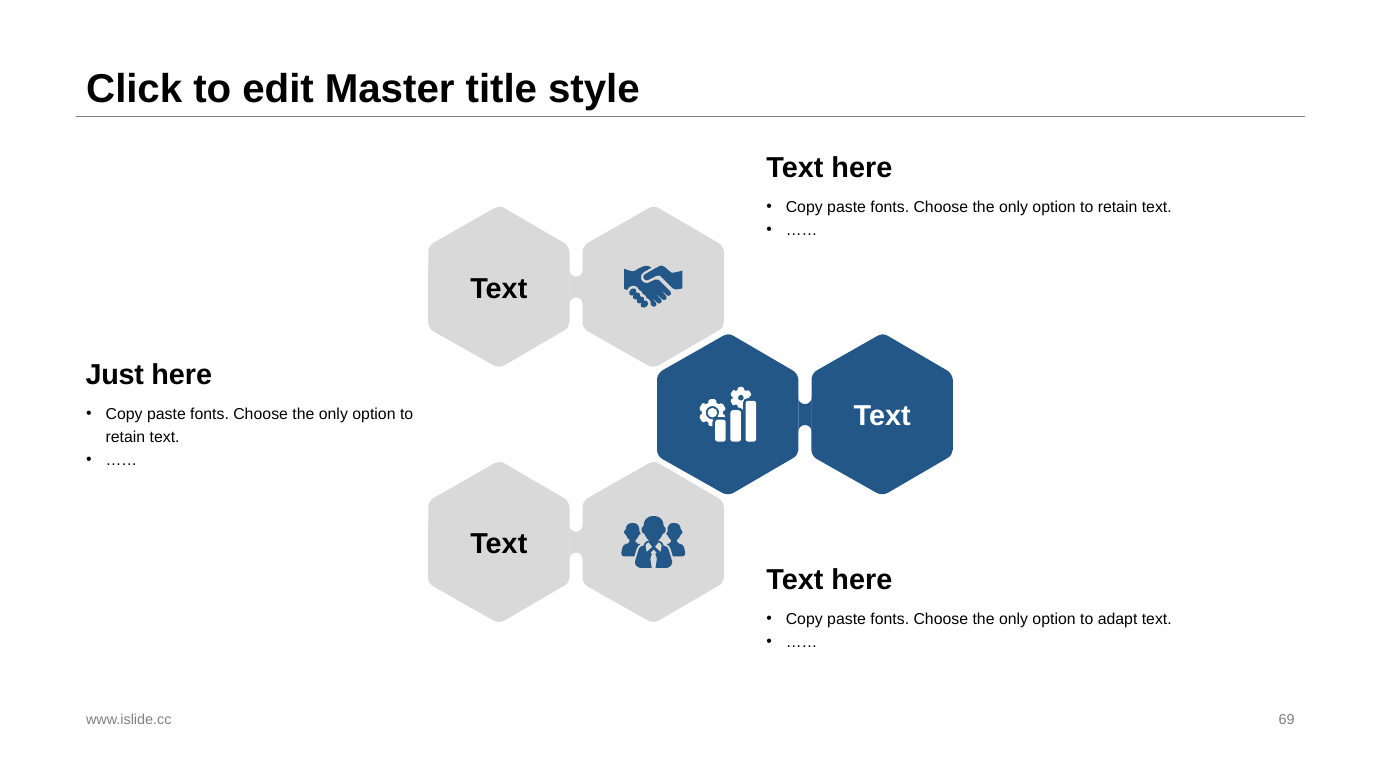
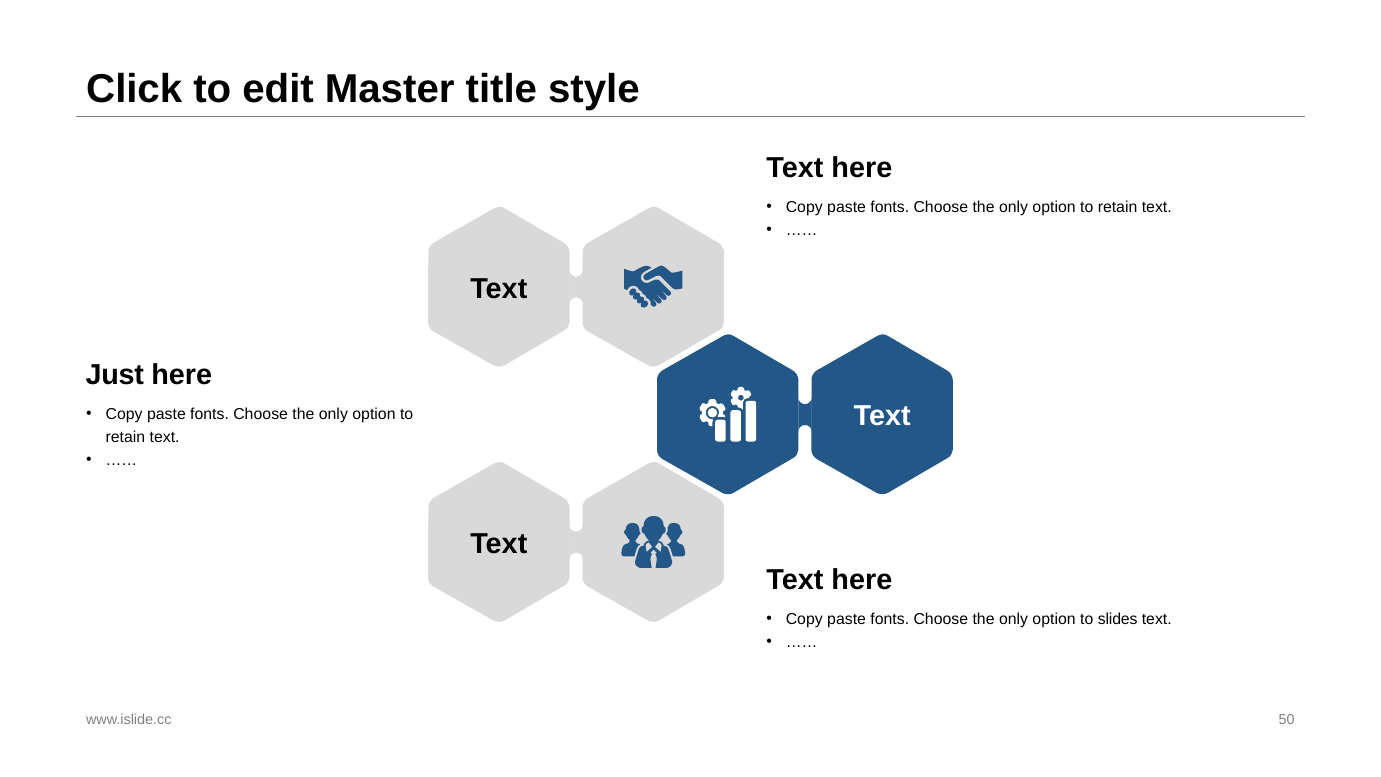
adapt: adapt -> slides (1118, 619)
69: 69 -> 50 (1287, 720)
